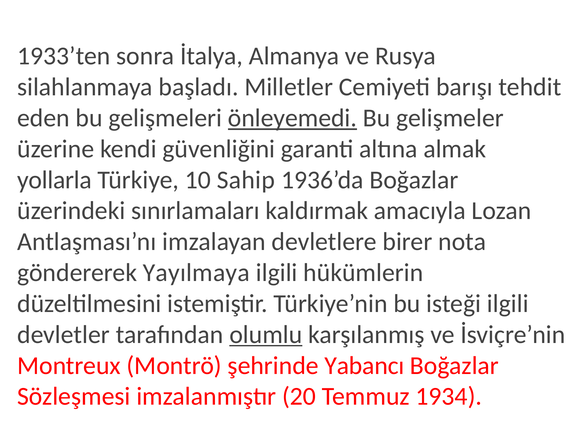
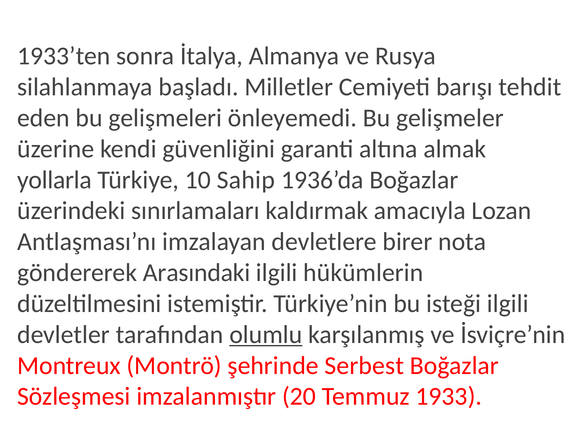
önleyemedi underline: present -> none (292, 118)
Yayılmaya: Yayılmaya -> Arasındaki (197, 272)
Yabancı: Yabancı -> Serbest (364, 365)
1934: 1934 -> 1933 (449, 396)
